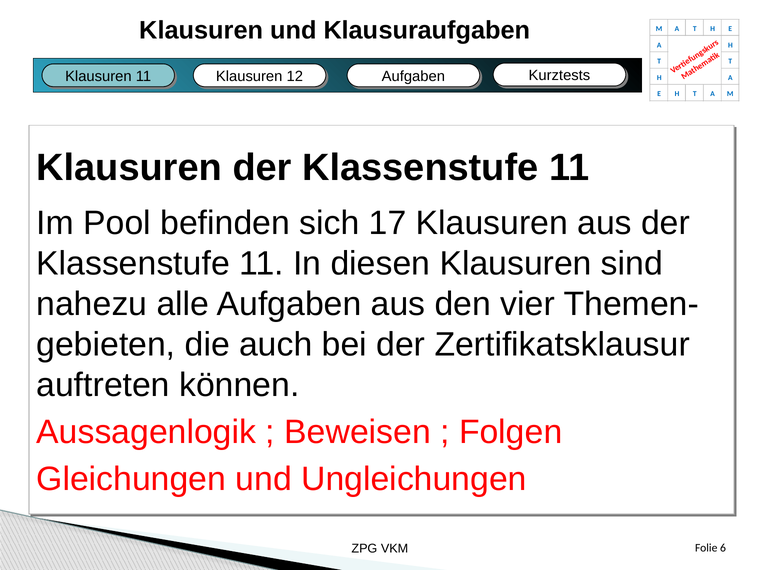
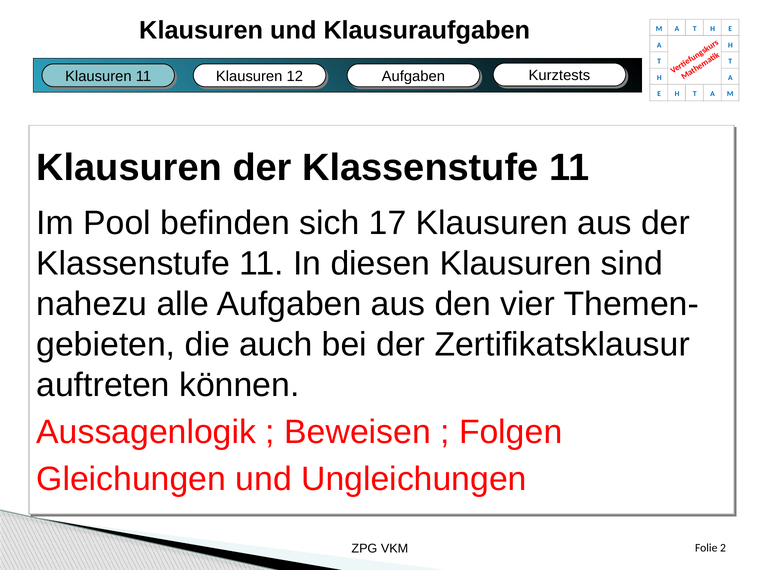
6: 6 -> 2 (723, 548)
